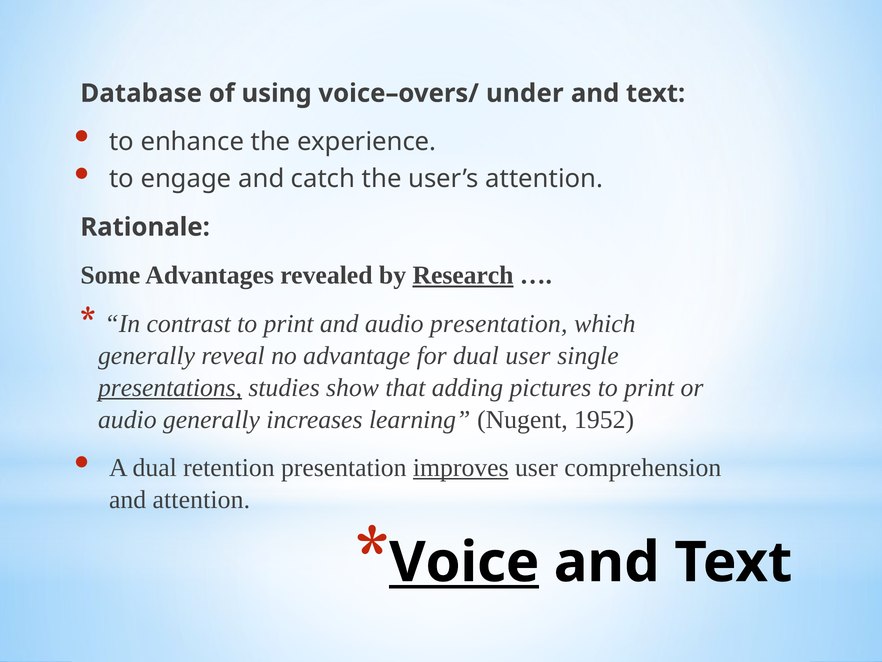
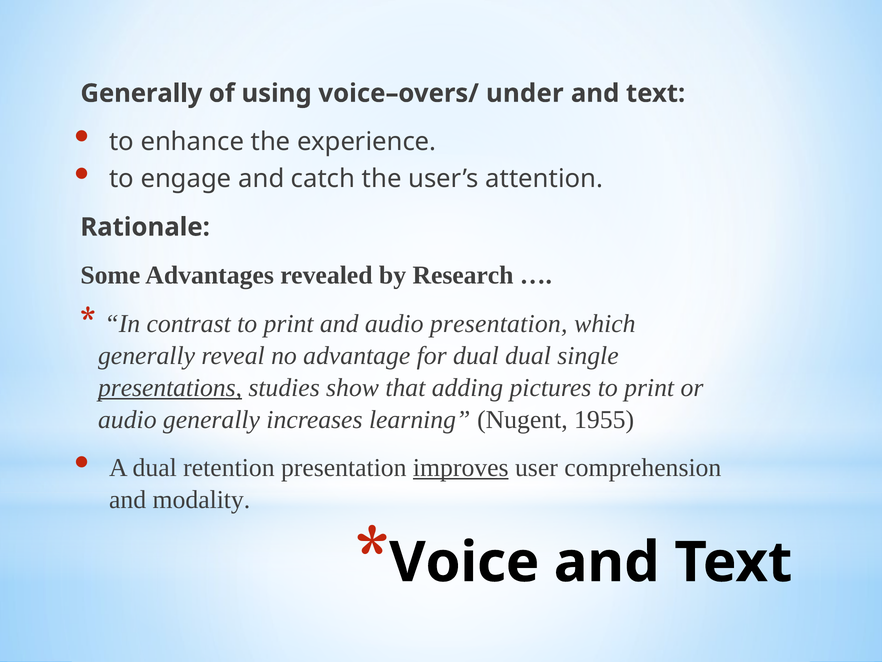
Database: Database -> Generally (141, 93)
Research underline: present -> none (463, 275)
dual user: user -> dual (528, 355)
1952: 1952 -> 1955 (604, 419)
and attention: attention -> modality (201, 499)
Voice underline: present -> none (464, 562)
